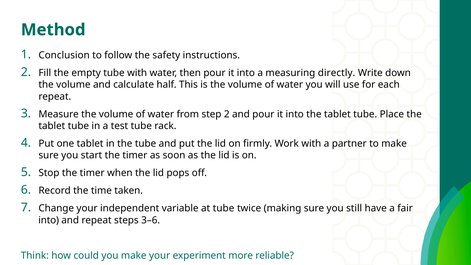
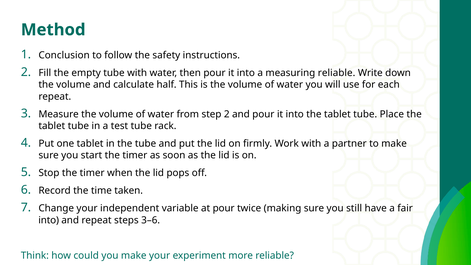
measuring directly: directly -> reliable (337, 73)
at tube: tube -> pour (224, 208)
